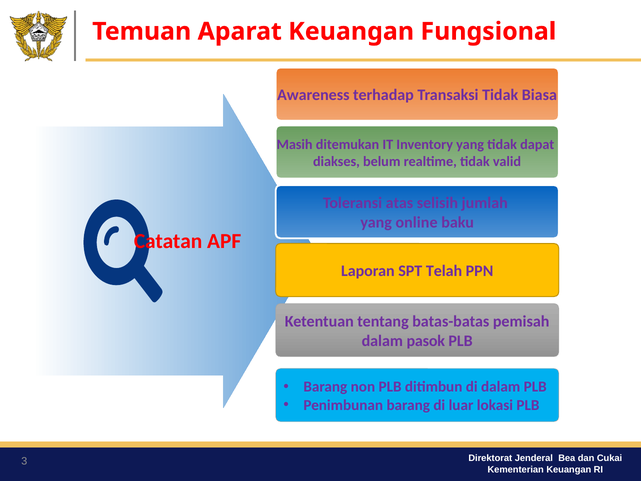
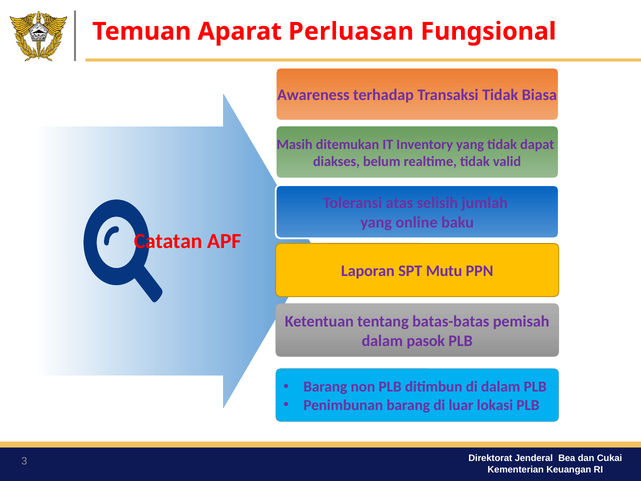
Aparat Keuangan: Keuangan -> Perluasan (351, 31)
Telah: Telah -> Mutu (444, 271)
